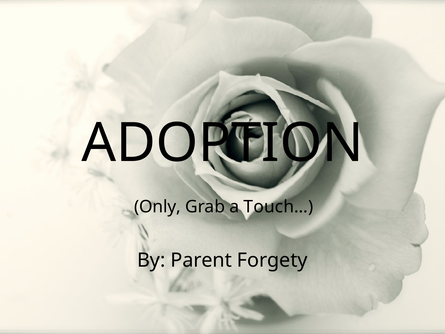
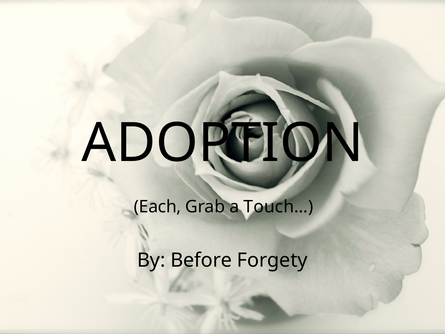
Only: Only -> Each (158, 207)
Parent: Parent -> Before (201, 260)
